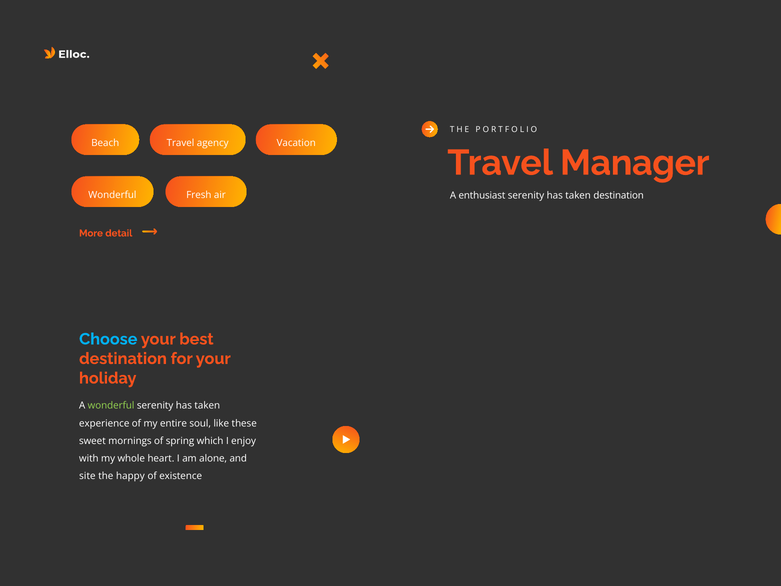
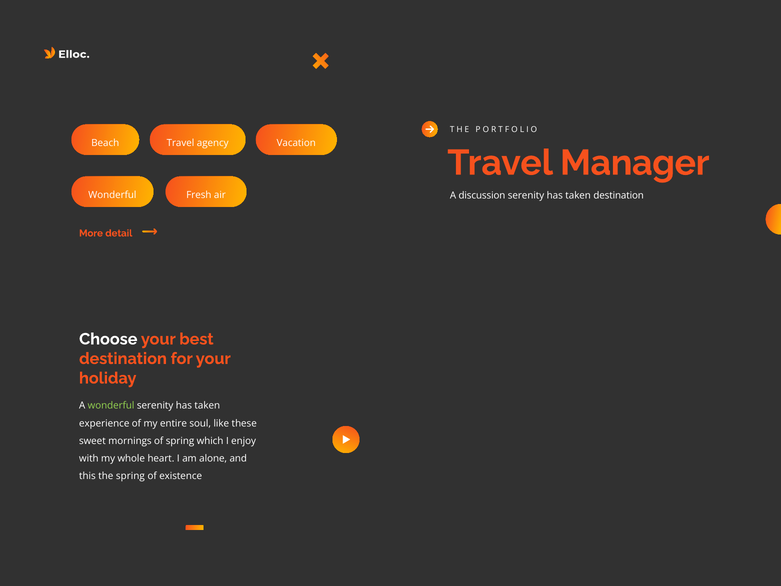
enthusiast: enthusiast -> discussion (482, 196)
Choose colour: light blue -> white (108, 339)
site: site -> this (87, 476)
the happy: happy -> spring (130, 476)
